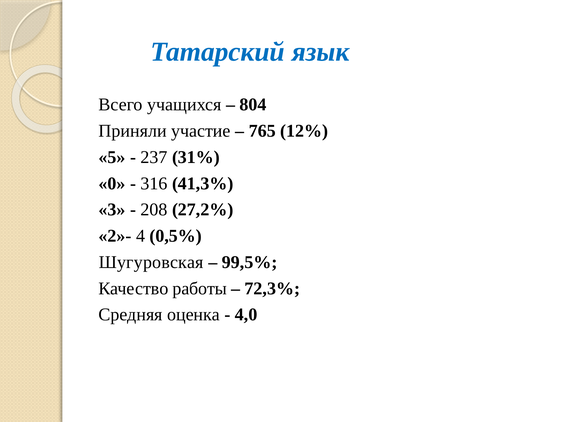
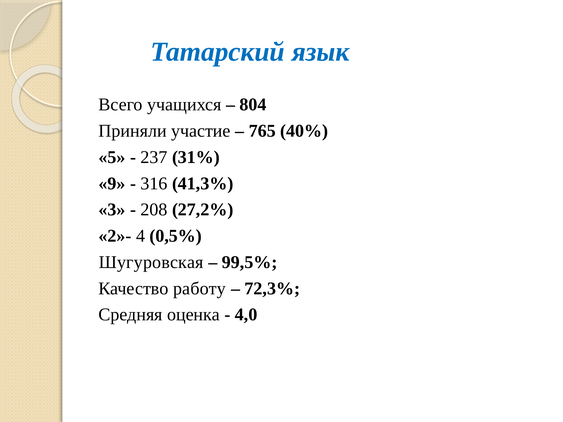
12%: 12% -> 40% (304, 131)
0: 0 -> 9 (112, 184)
работы: работы -> работу (200, 289)
